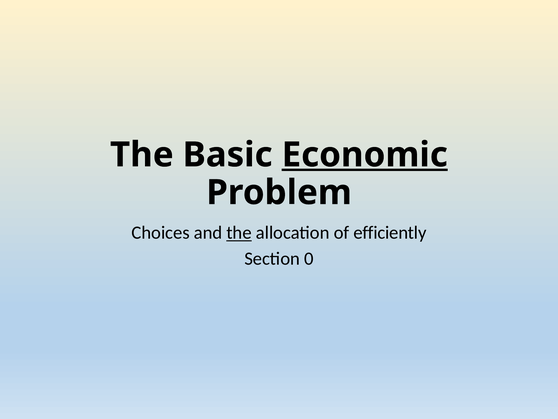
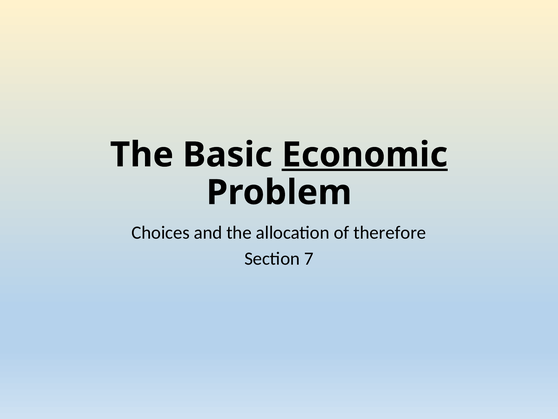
the underline: present -> none (239, 233)
efficiently: efficiently -> therefore (390, 233)
0: 0 -> 7 (309, 258)
